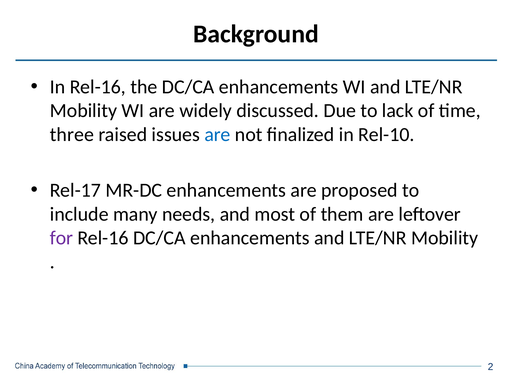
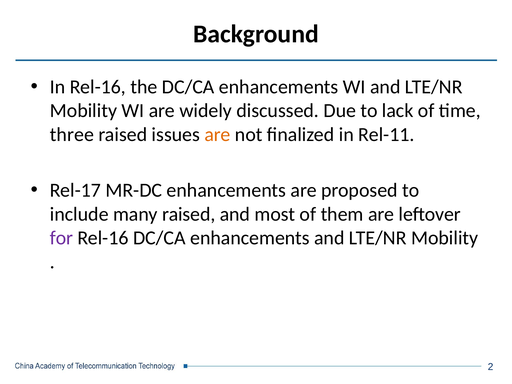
are colour: blue -> orange (217, 135)
Rel-10: Rel-10 -> Rel-11 (386, 135)
many needs: needs -> raised (189, 214)
